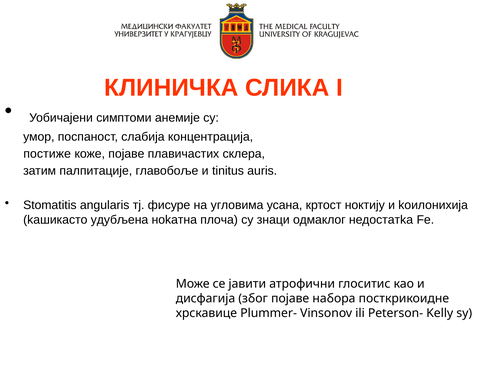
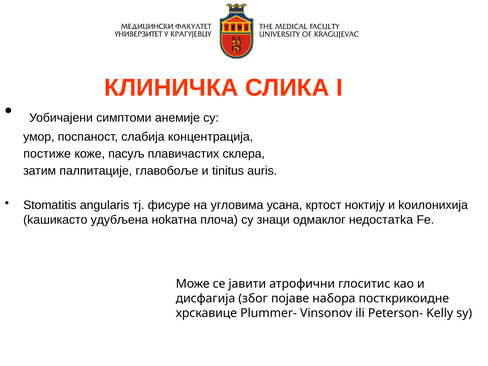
коже појаве: појаве -> пасуљ (126, 154)
